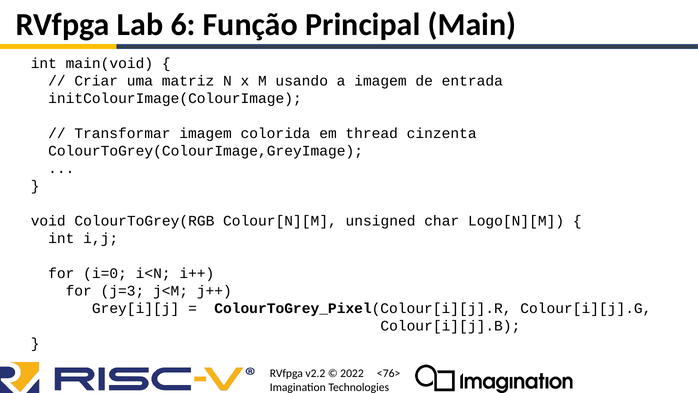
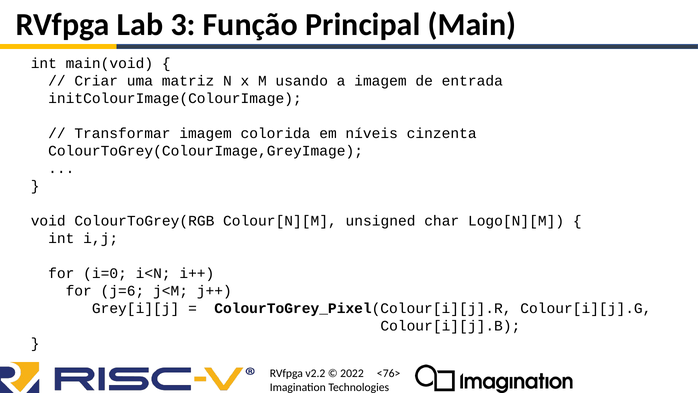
6: 6 -> 3 (183, 25)
thread: thread -> níveis (372, 133)
j=3: j=3 -> j=6 (122, 291)
